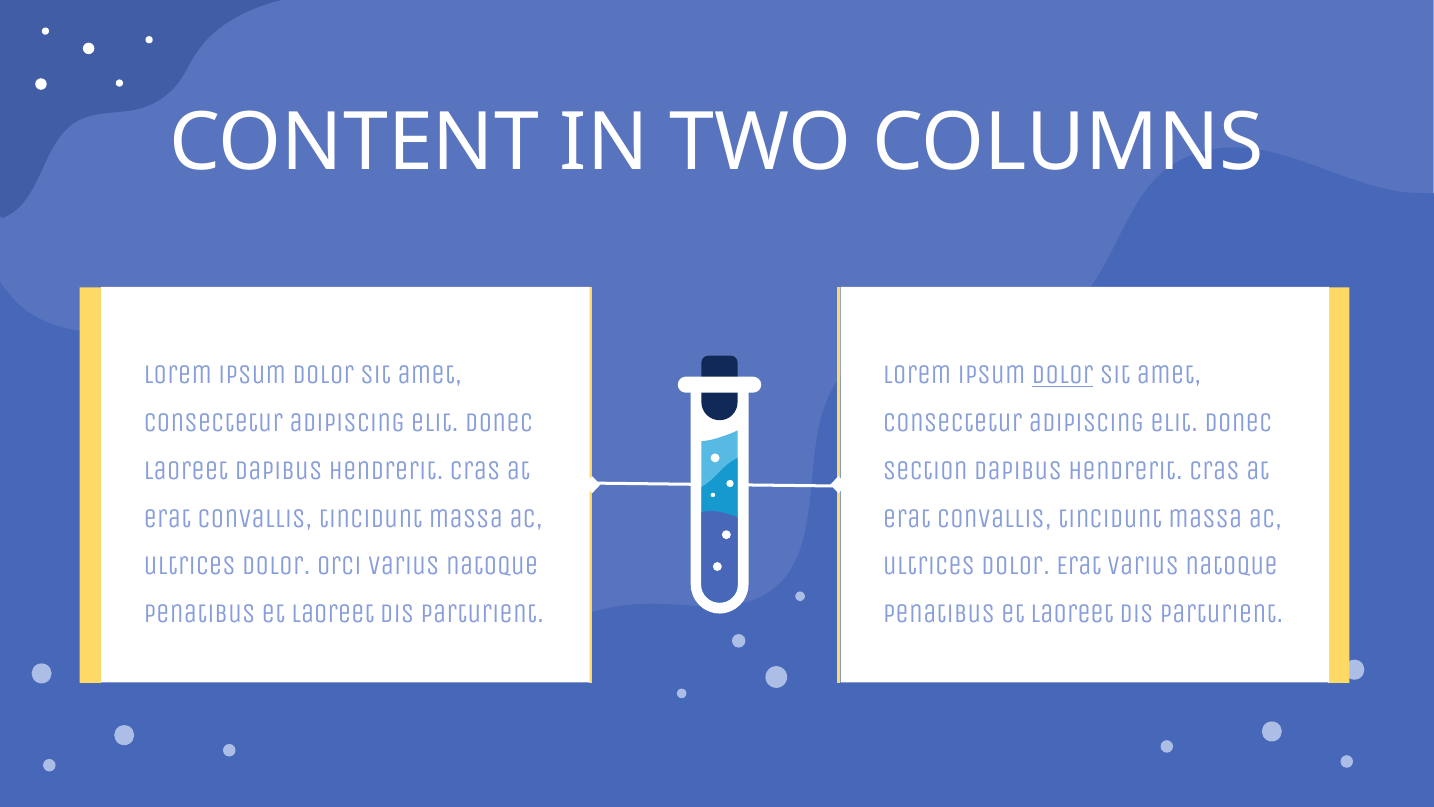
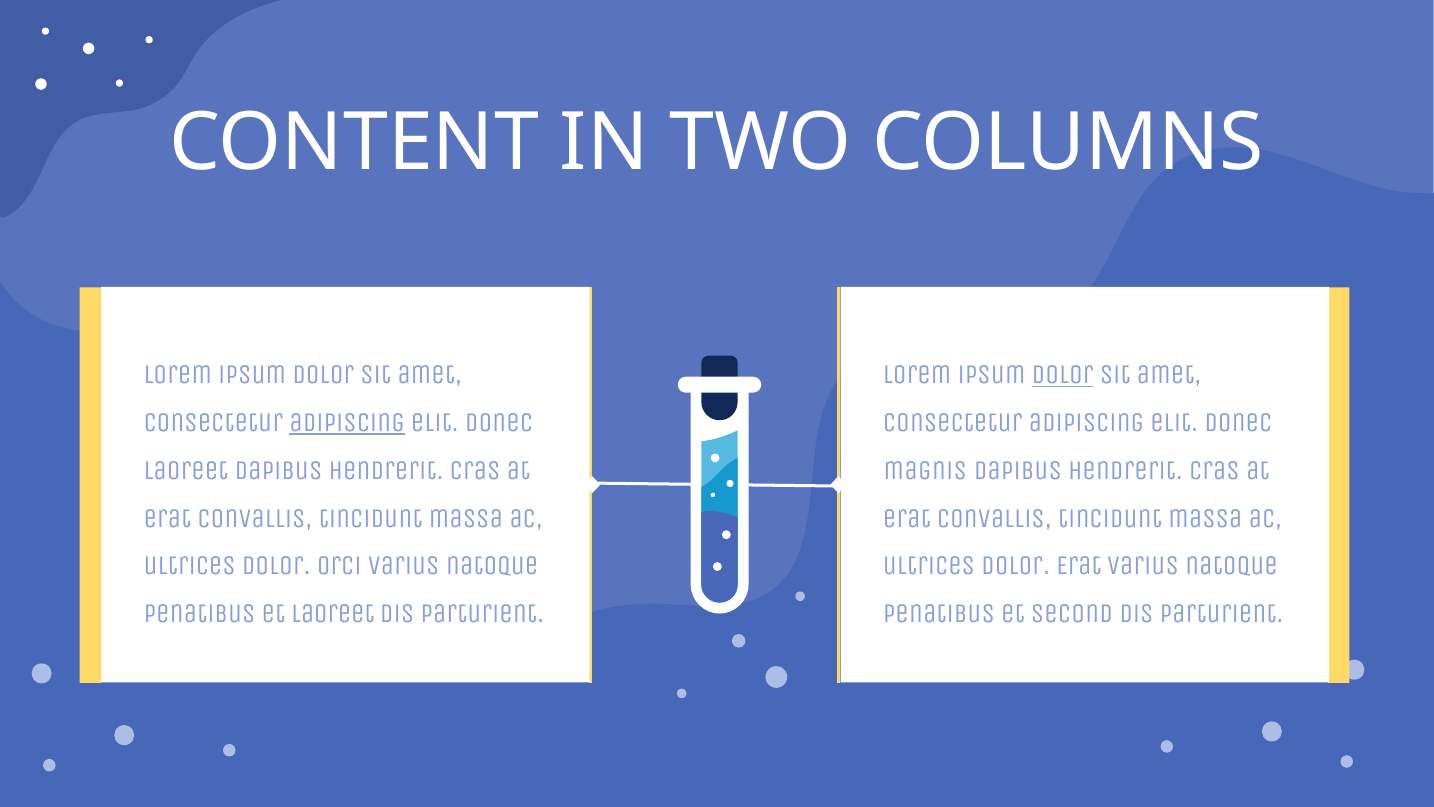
adipiscing underline: none -> present (347, 422)
section: section -> magnis (925, 470)
laoreet: laoreet -> second (1072, 614)
